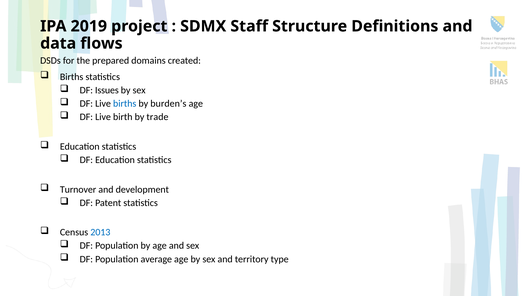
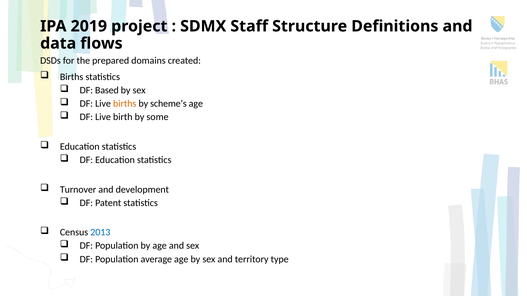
Issues: Issues -> Based (107, 90)
births colour: blue -> orange (125, 104)
burden’s: burden’s -> scheme’s (168, 104)
trade: trade -> some (158, 117)
